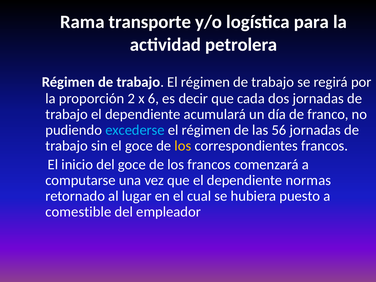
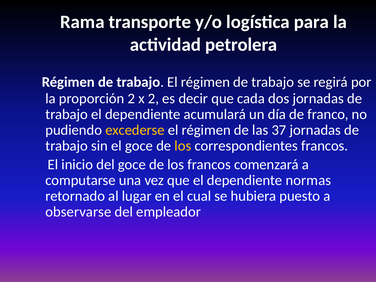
x 6: 6 -> 2 (153, 98)
excederse colour: light blue -> yellow (135, 130)
56: 56 -> 37 (279, 130)
comestible: comestible -> observarse (78, 212)
